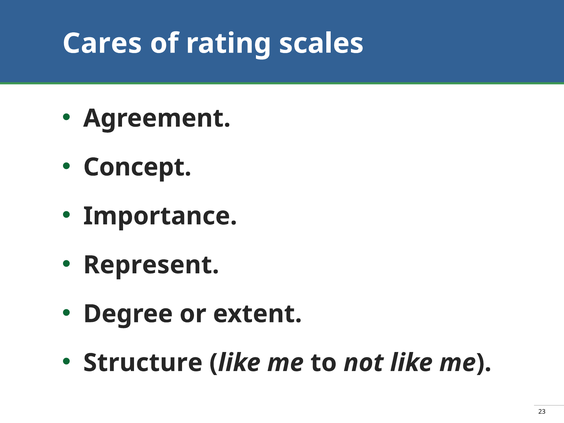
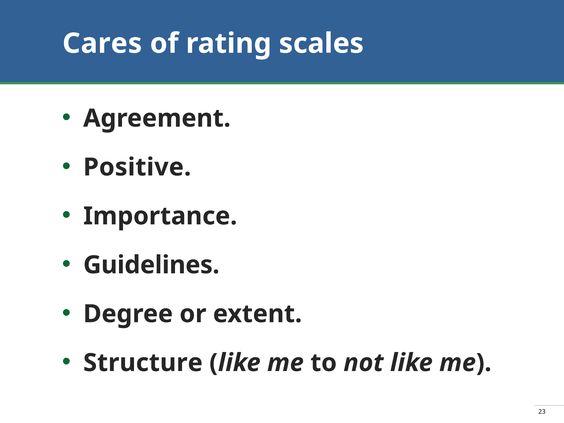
Concept: Concept -> Positive (137, 167)
Represent: Represent -> Guidelines (151, 265)
